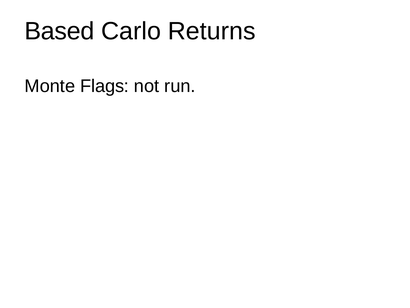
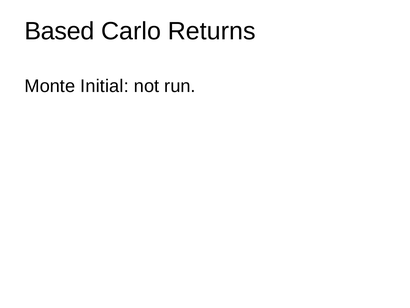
Flags: Flags -> Initial (104, 86)
